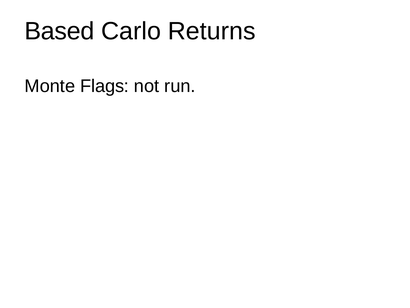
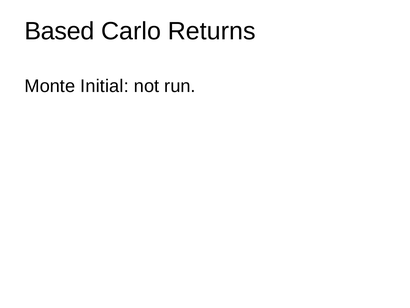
Flags: Flags -> Initial (104, 86)
